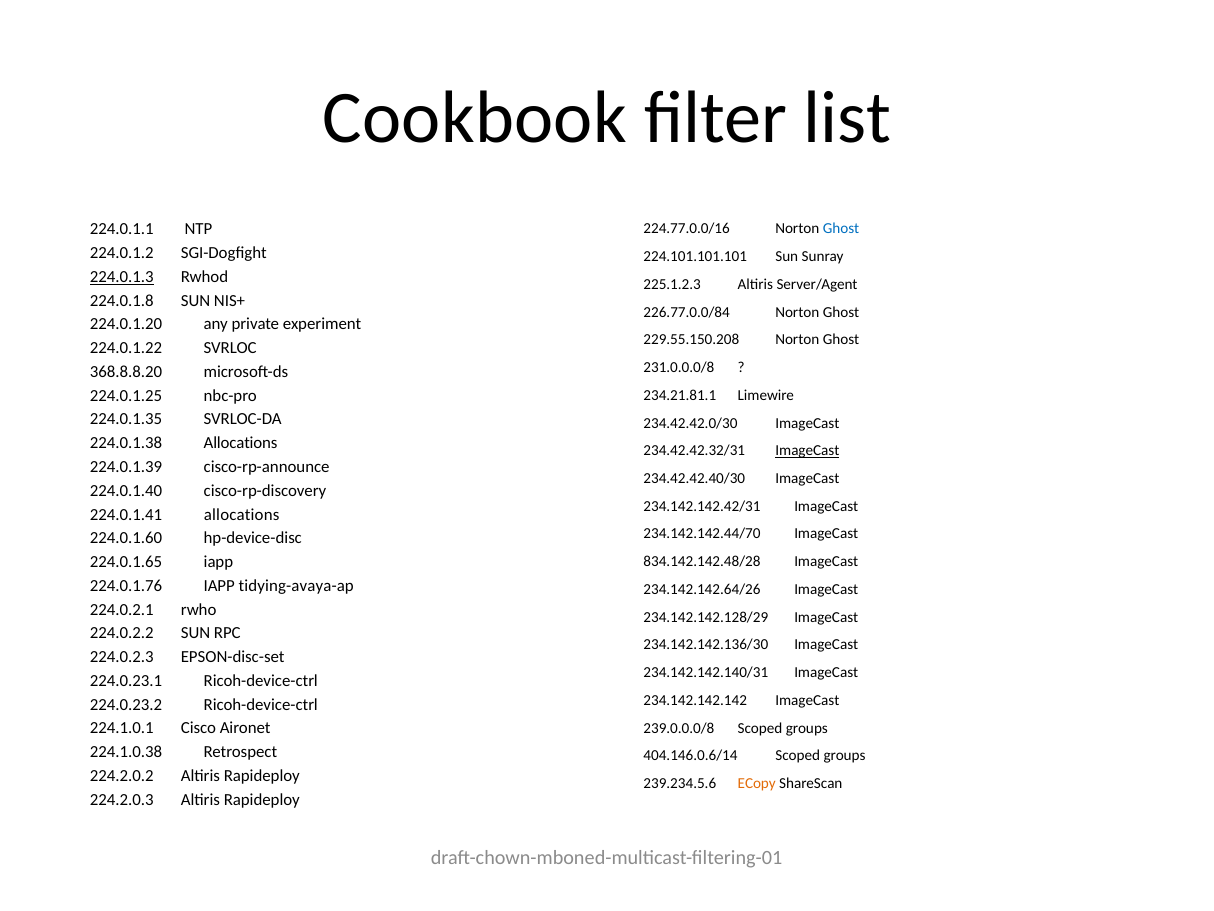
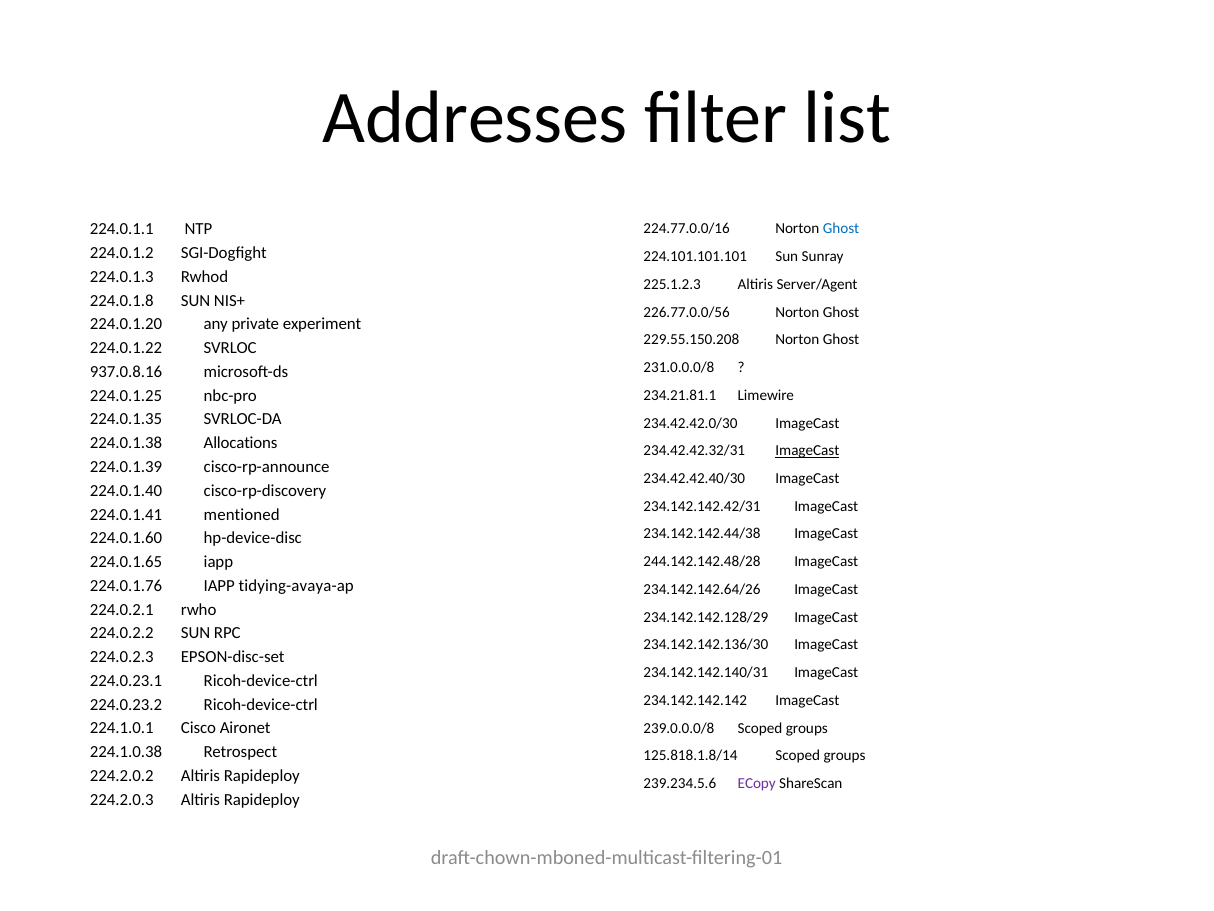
Cookbook: Cookbook -> Addresses (475, 118)
224.0.1.3 underline: present -> none (122, 277)
226.77.0.0/84: 226.77.0.0/84 -> 226.77.0.0/56 (687, 312)
368.8.8.20: 368.8.8.20 -> 937.0.8.16 (126, 372)
224.0.1.41 allocations: allocations -> mentioned (242, 514)
234.142.142.44/70: 234.142.142.44/70 -> 234.142.142.44/38 (702, 534)
834.142.142.48/28: 834.142.142.48/28 -> 244.142.142.48/28 (702, 561)
404.146.0.6/14: 404.146.0.6/14 -> 125.818.1.8/14 (690, 755)
ECopy colour: orange -> purple (757, 783)
